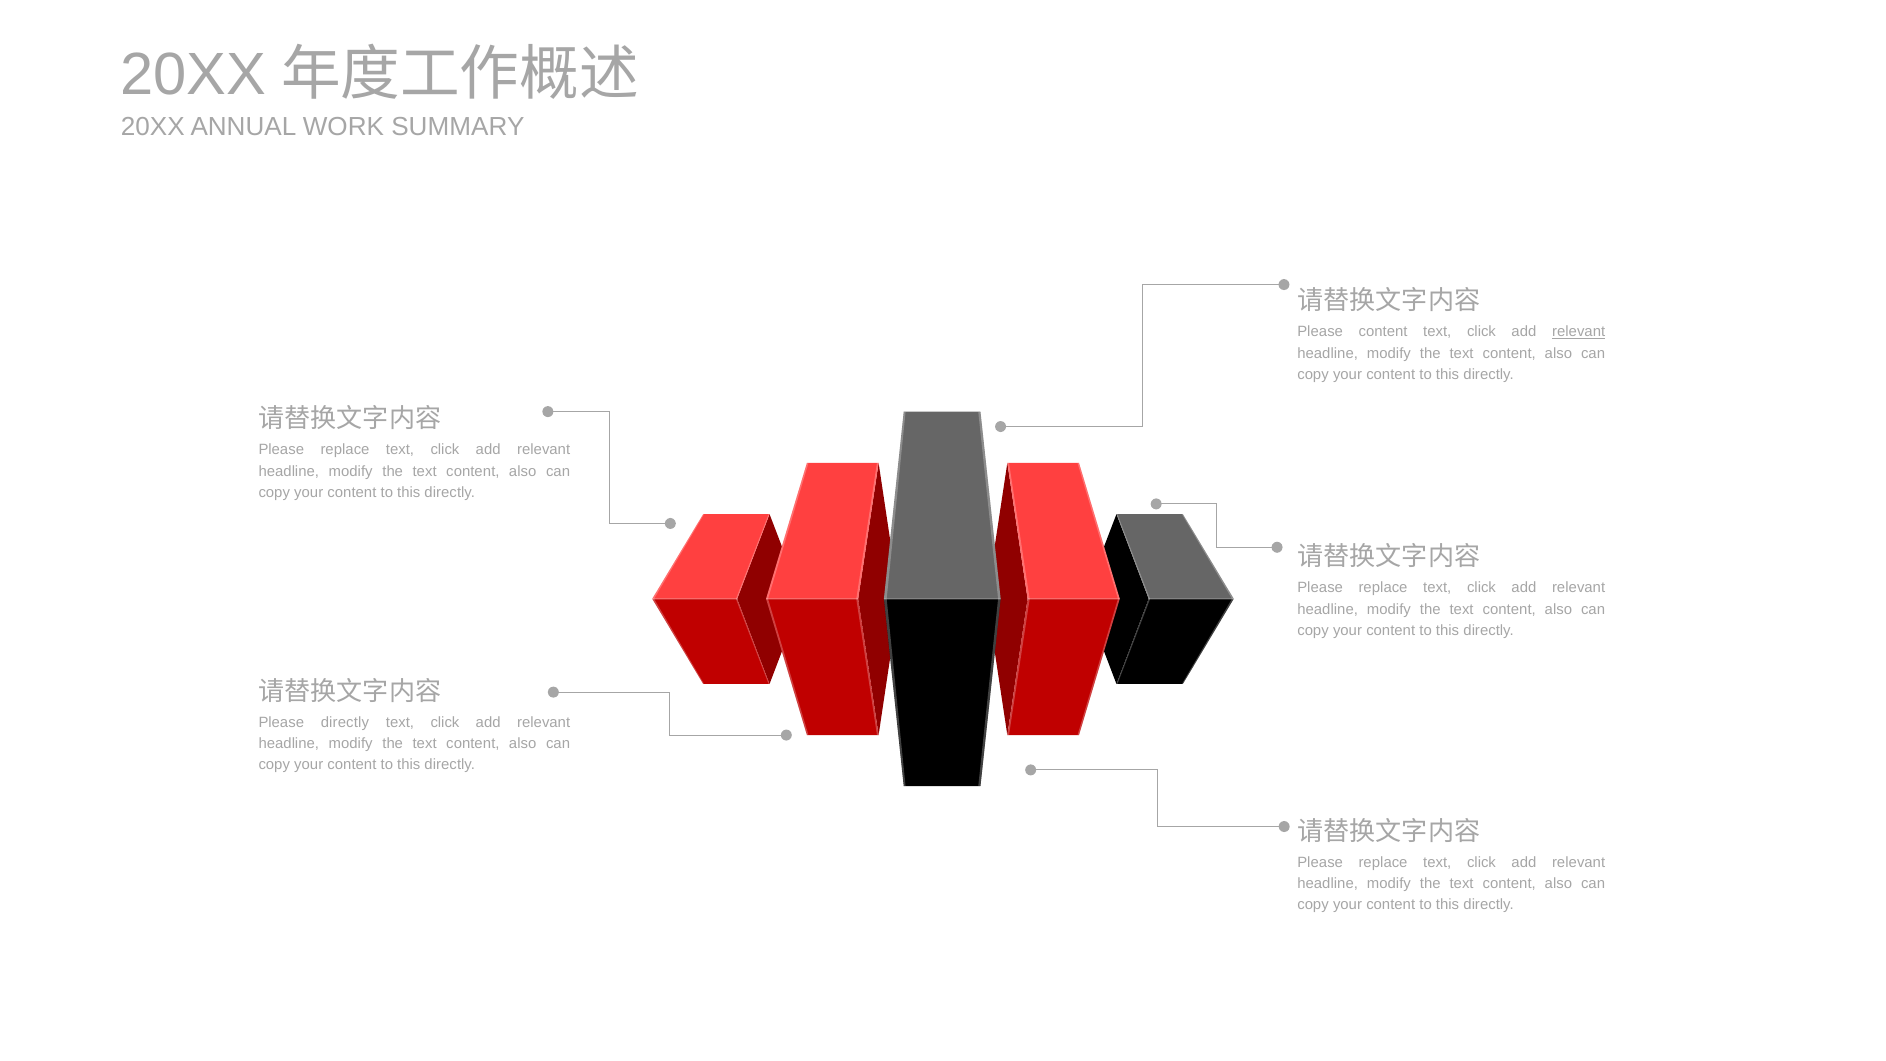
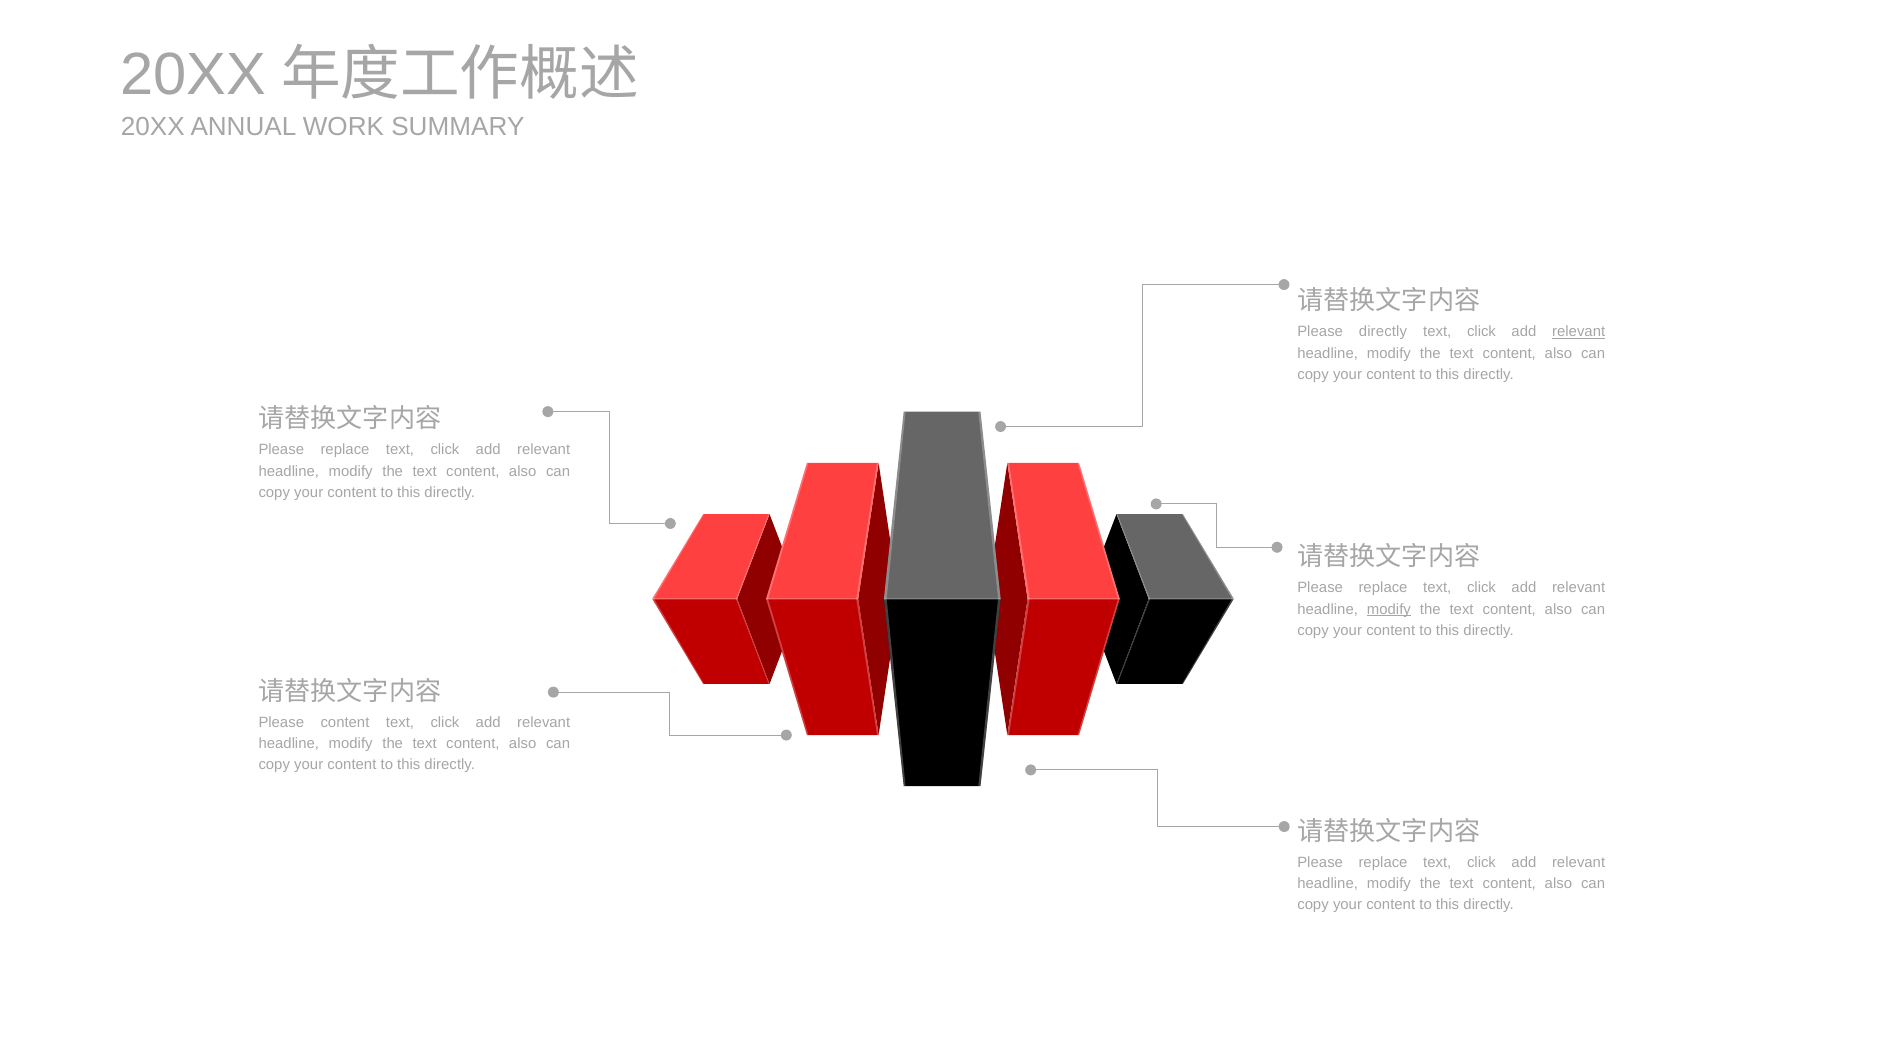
Please content: content -> directly (1383, 332)
modify underline: none -> present (1389, 609)
Please directly: directly -> content (345, 722)
